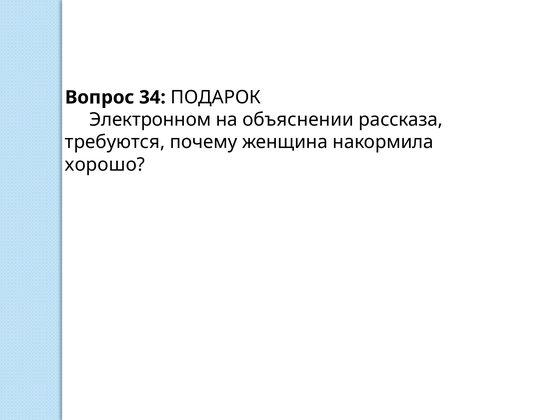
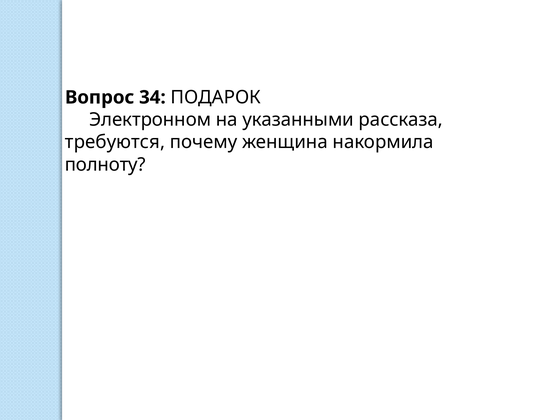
объяснении: объяснении -> указанными (298, 120)
хорошо: хорошо -> полноту (105, 165)
